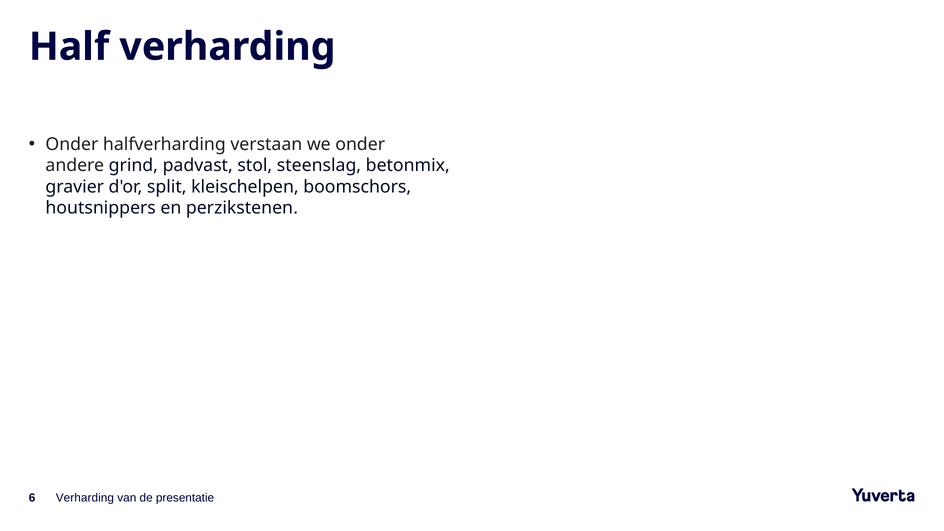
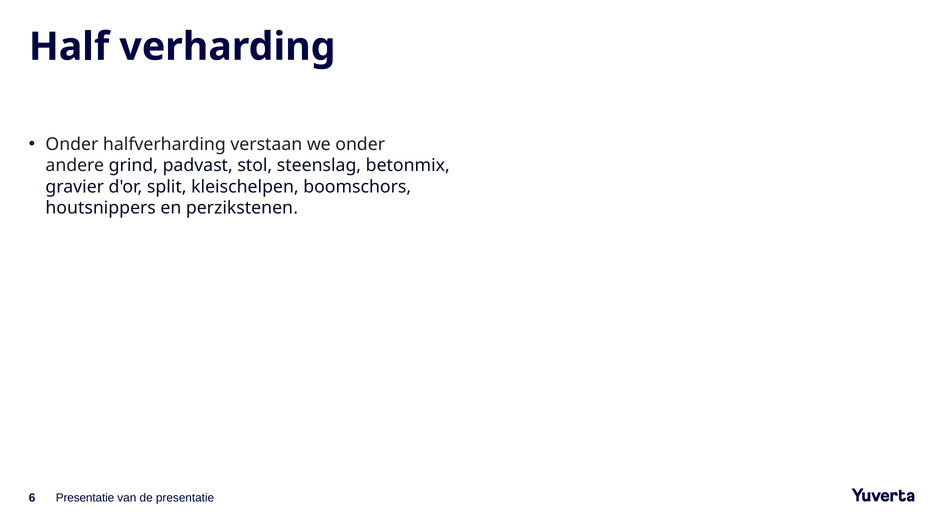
Verharding: Verharding -> Presentatie (85, 498)
